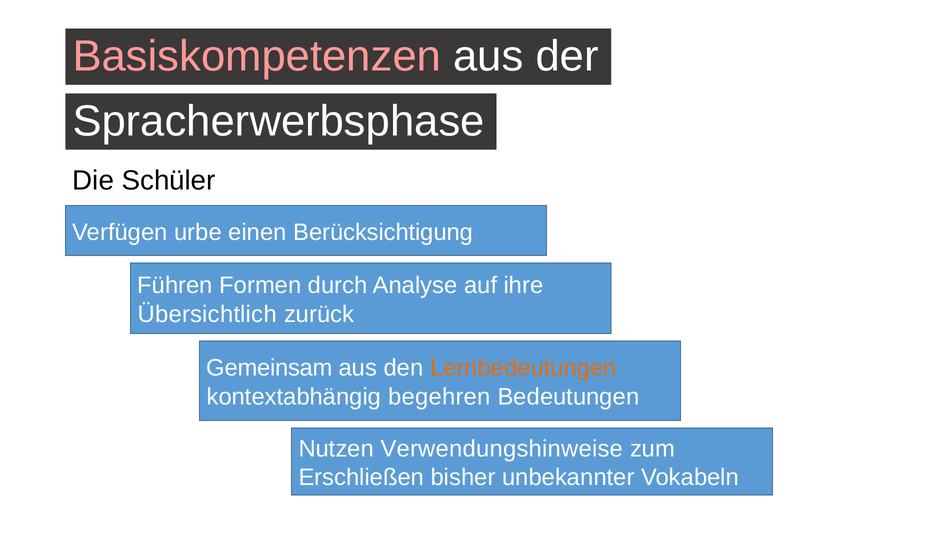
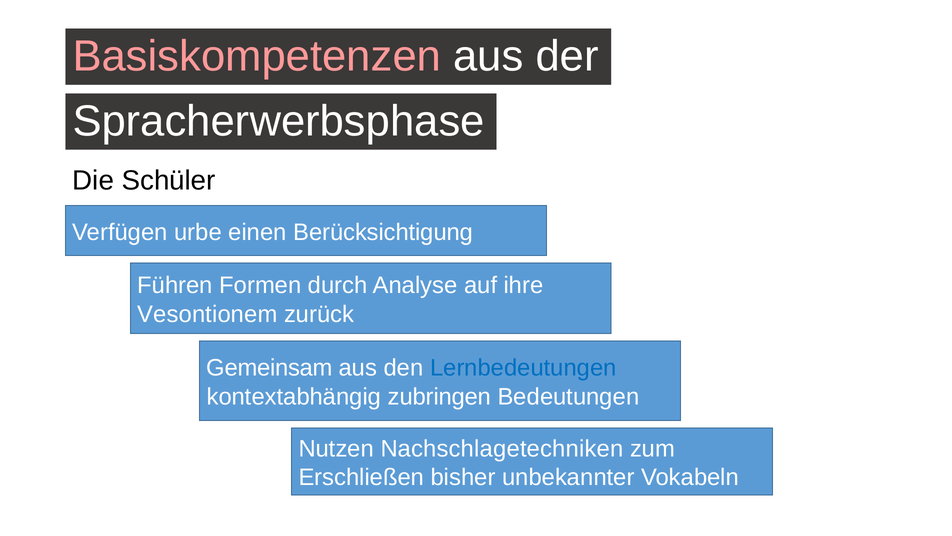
Übersichtlich: Übersichtlich -> Vesontionem (207, 314)
Lernbedeutungen colour: orange -> blue (523, 368)
begehren: begehren -> zubringen (439, 396)
Verwendungshinweise: Verwendungshinweise -> Nachschlagetechniken (502, 449)
